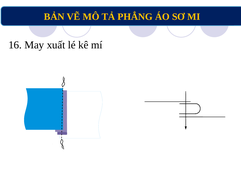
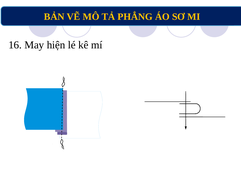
xuất: xuất -> hiện (56, 45)
